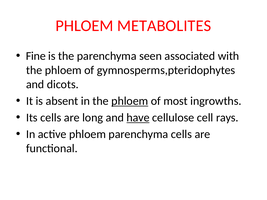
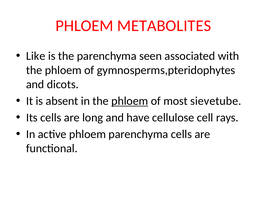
Fine: Fine -> Like (36, 56)
ingrowths: ingrowths -> sievetube (216, 101)
have underline: present -> none (138, 118)
